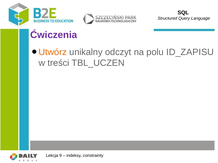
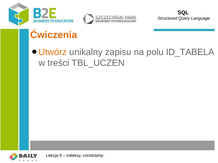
Ćwiczenia colour: purple -> orange (54, 35)
odczyt: odczyt -> zapisu (118, 52)
ID_ZAPISU: ID_ZAPISU -> ID_TABELA (190, 52)
